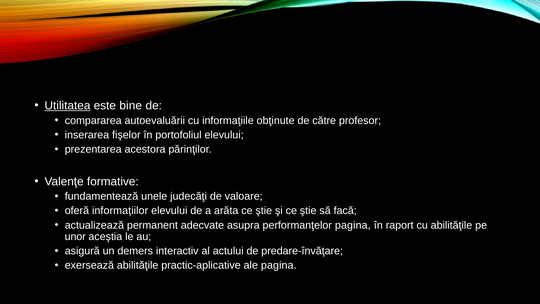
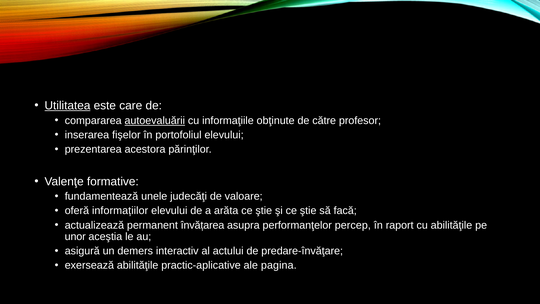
bine: bine -> care (131, 106)
autoevaluării underline: none -> present (155, 120)
adecvate: adecvate -> învățarea (203, 225)
performanţelor pagina: pagina -> percep (353, 225)
